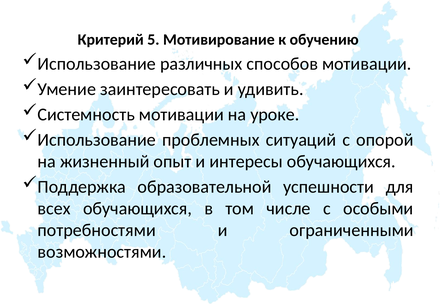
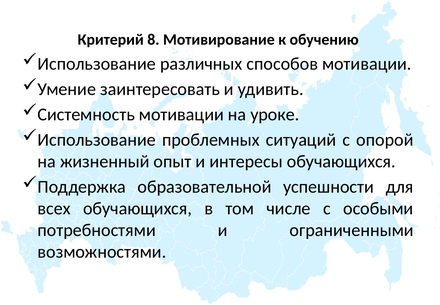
5: 5 -> 8 (153, 40)
